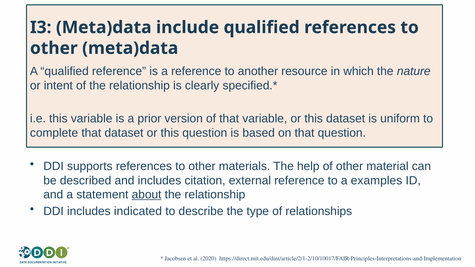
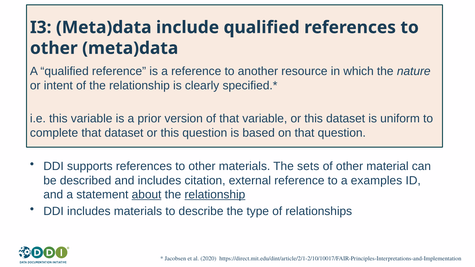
help: help -> sets (308, 166)
relationship underline: none -> present (215, 195)
includes indicated: indicated -> materials (138, 211)
